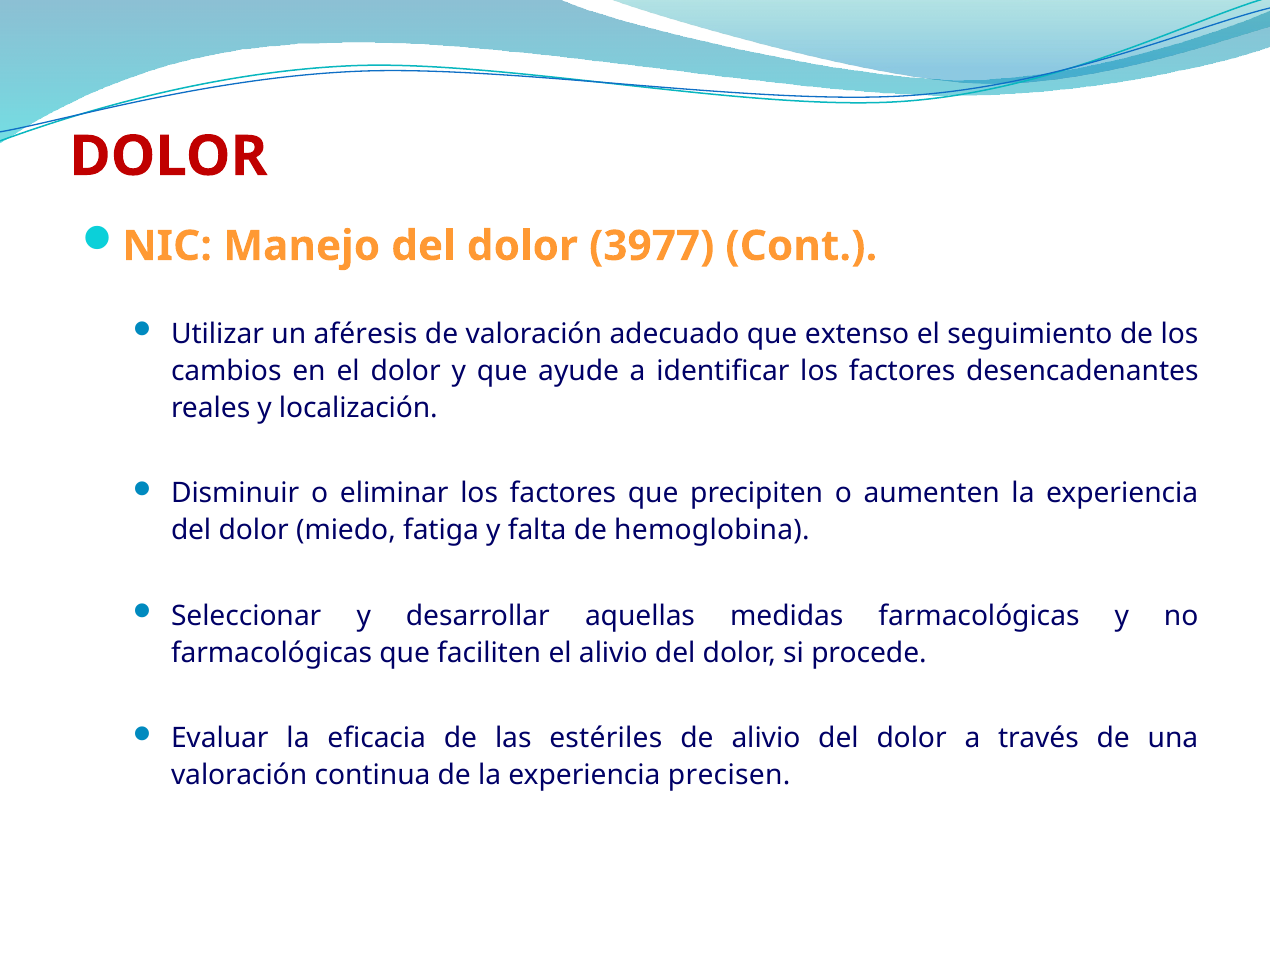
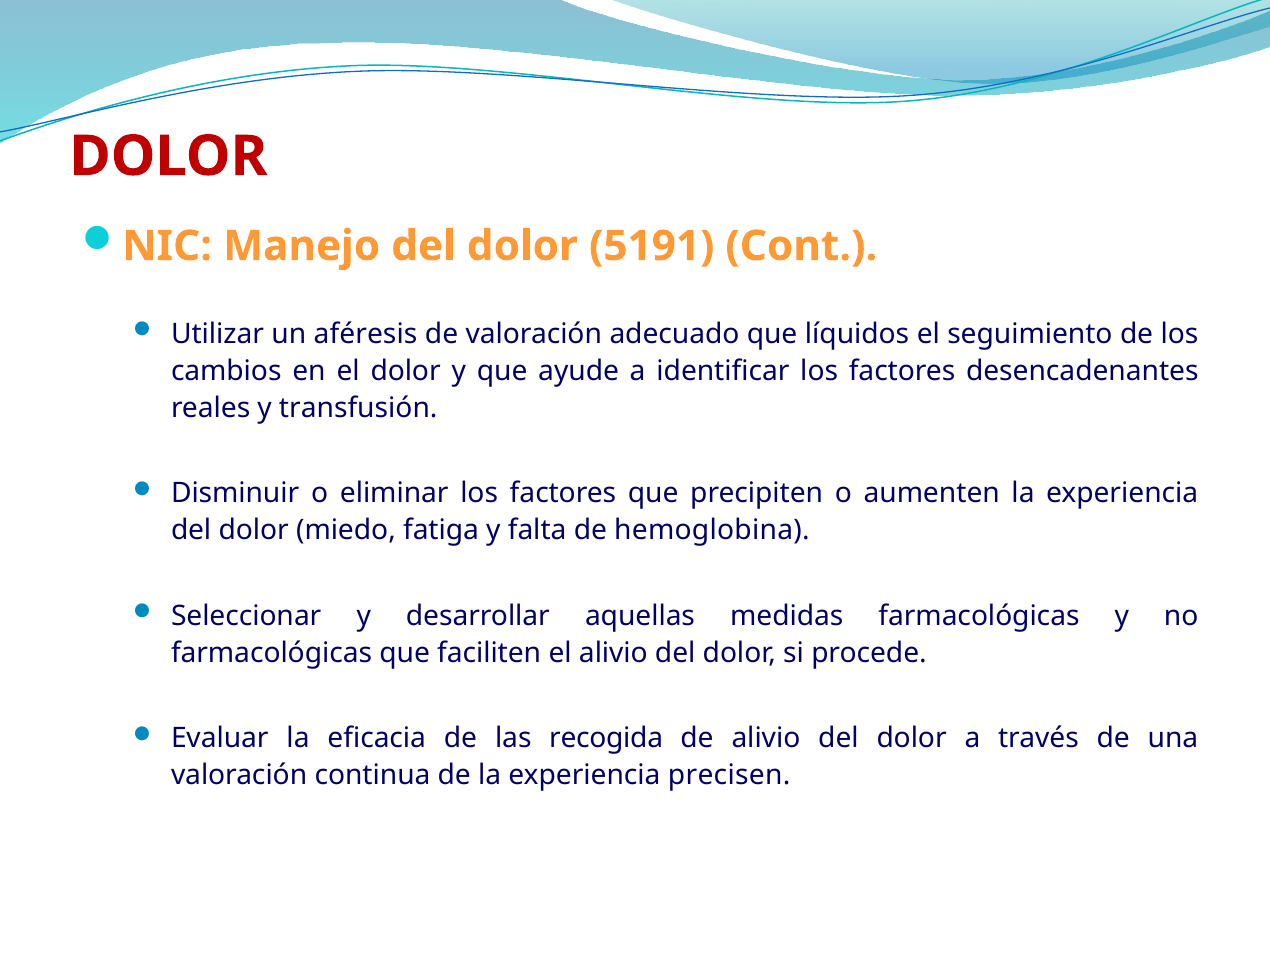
3977: 3977 -> 5191 (652, 246)
extenso: extenso -> líquidos (857, 334)
localización: localización -> transfusión (358, 408)
estériles: estériles -> recogida (606, 738)
